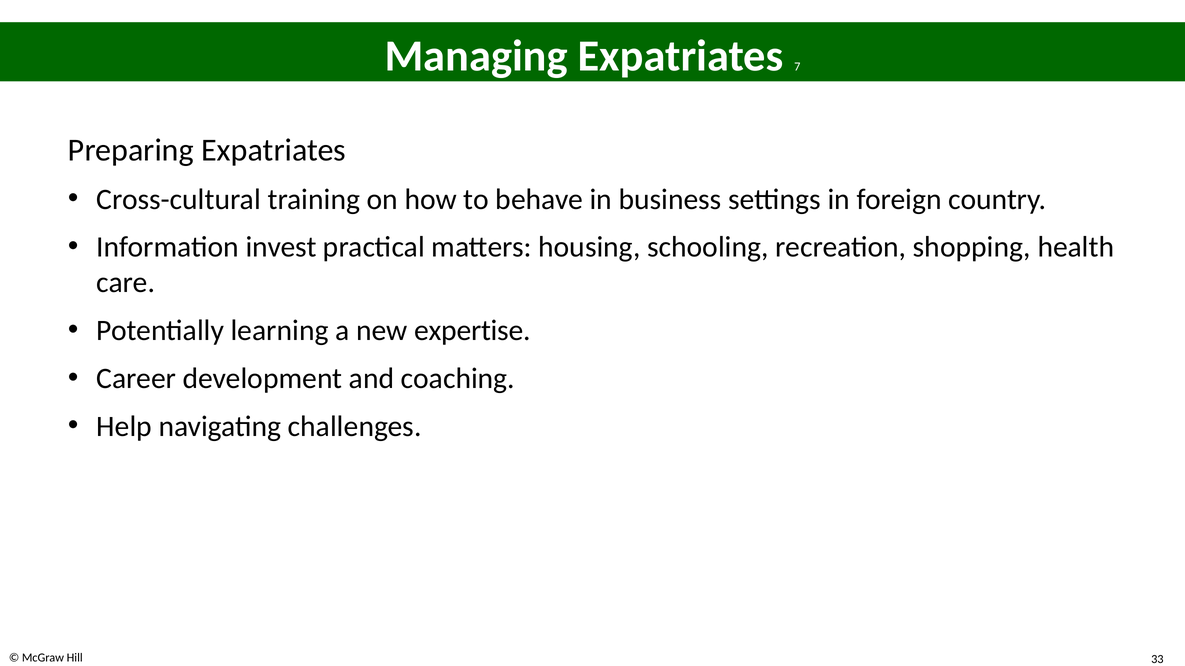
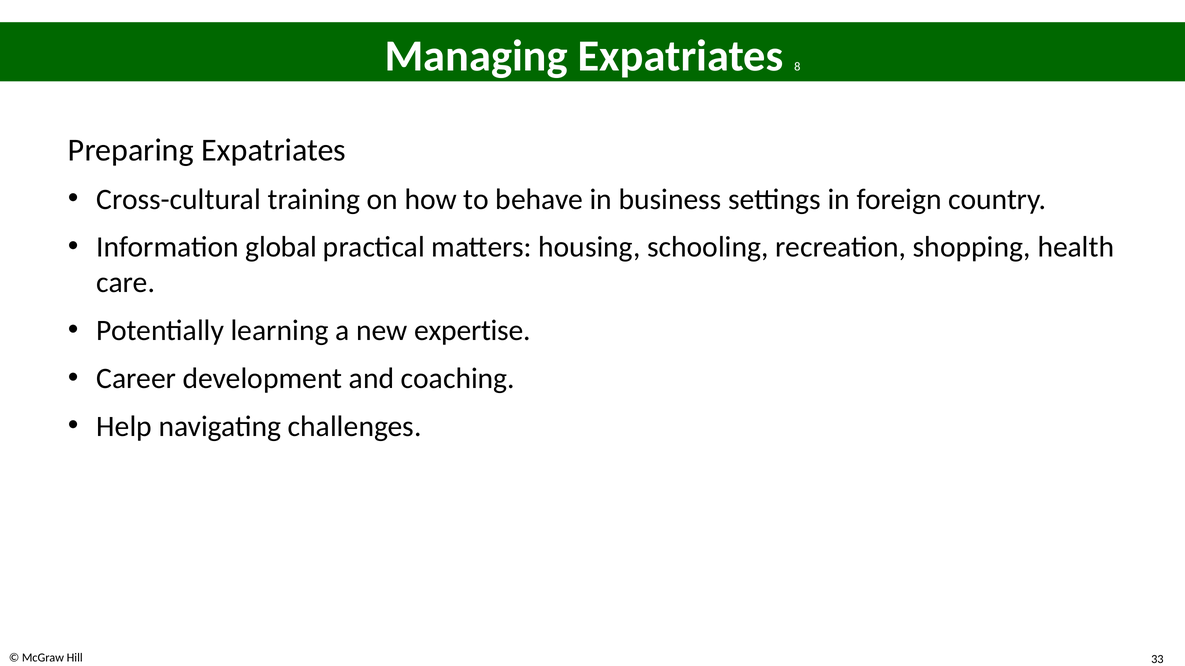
7: 7 -> 8 (797, 67)
invest: invest -> global (281, 247)
